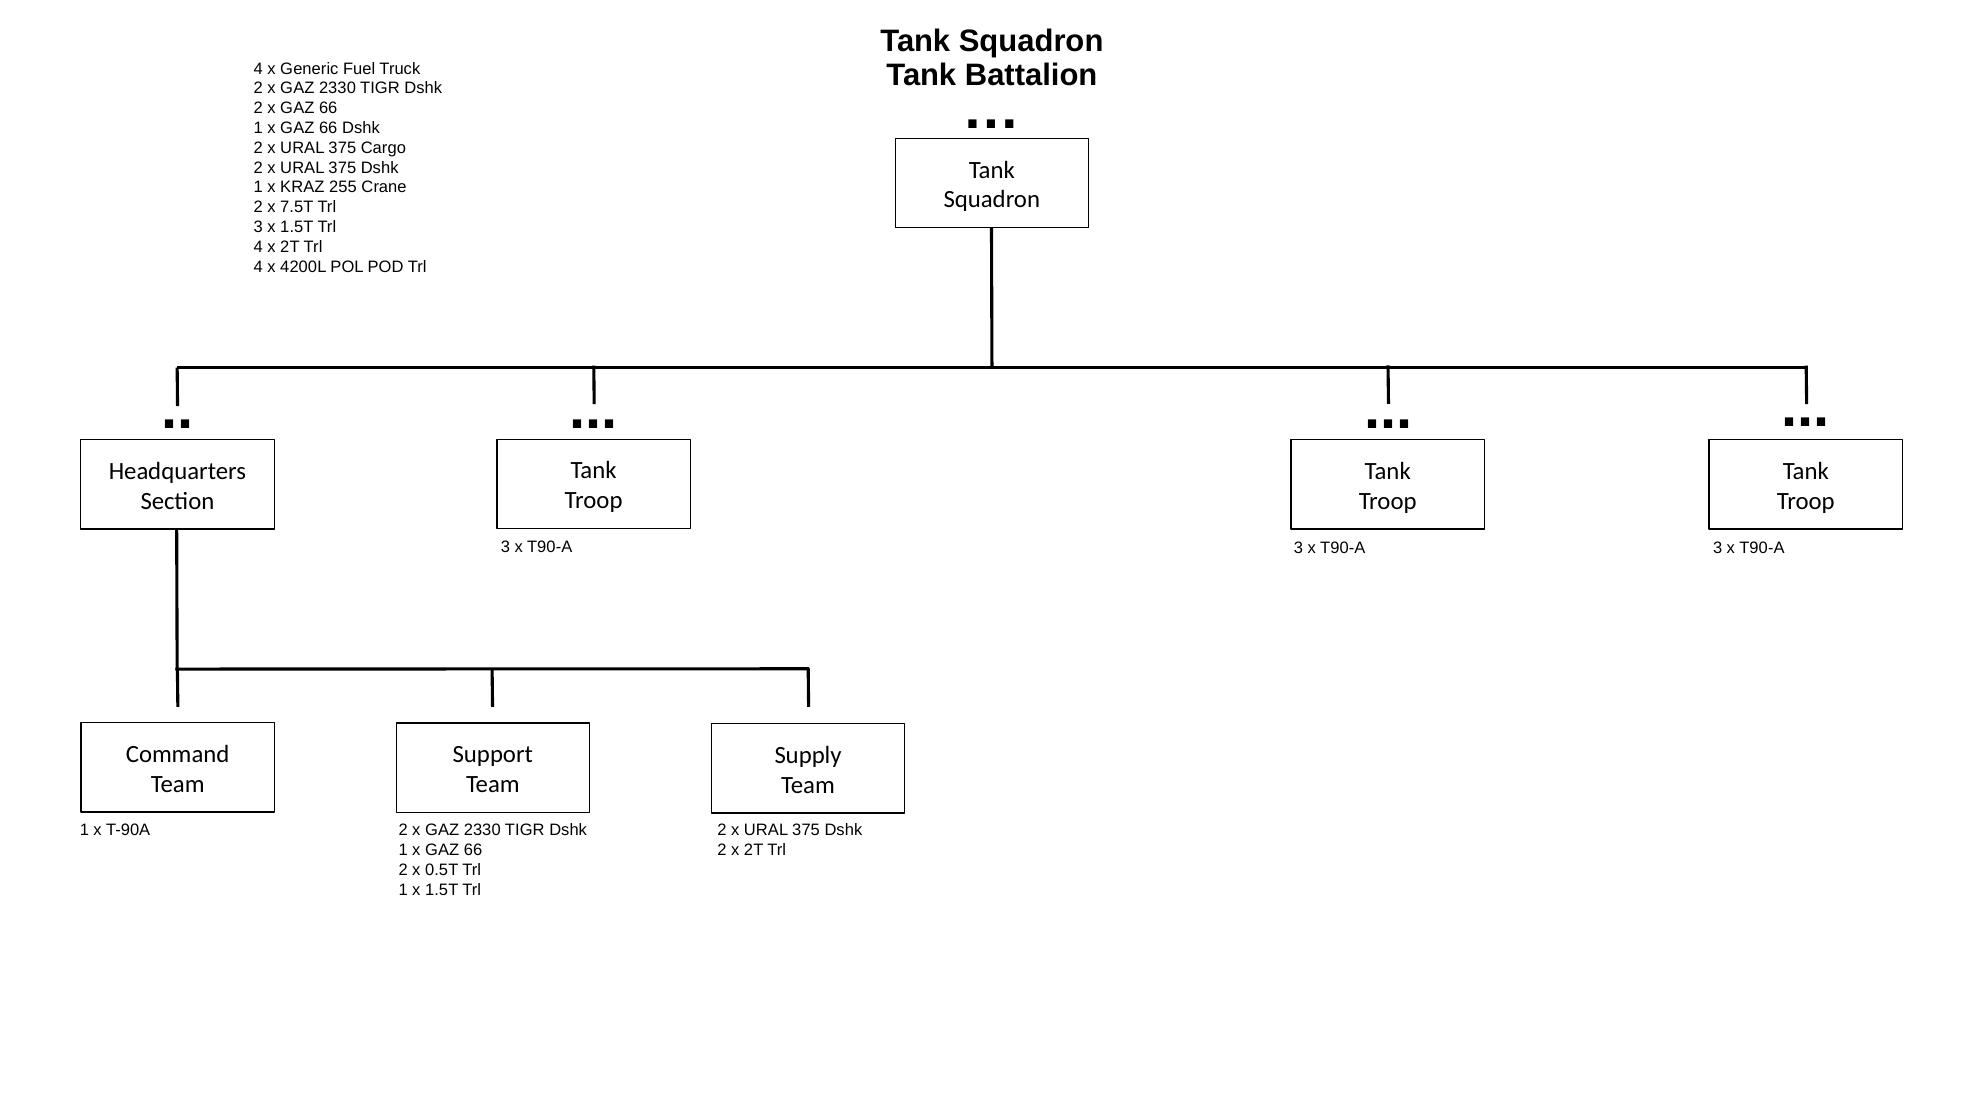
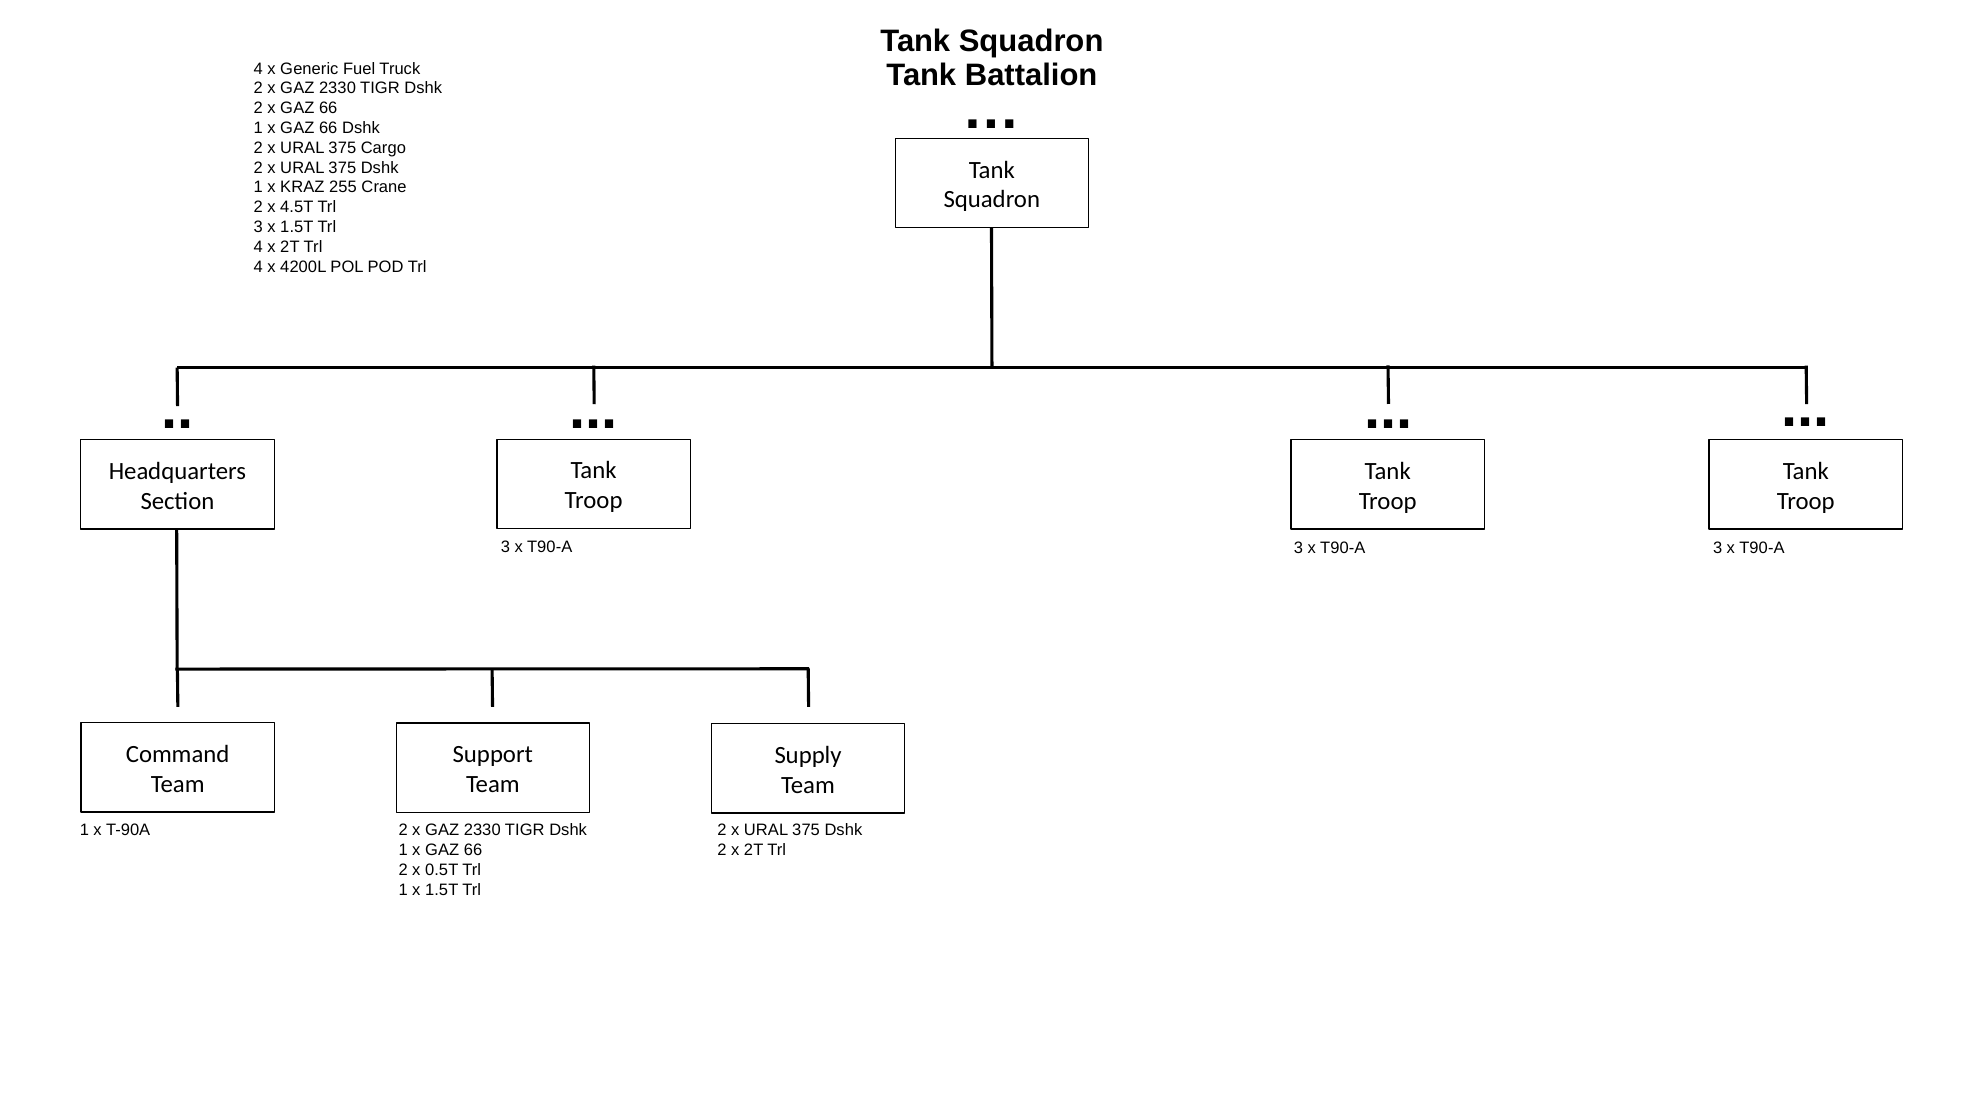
7.5T: 7.5T -> 4.5T (297, 207)
